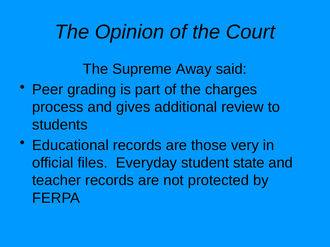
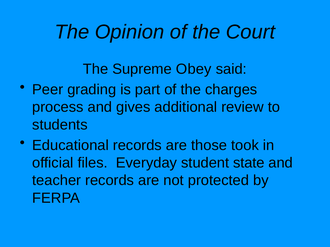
Away: Away -> Obey (194, 69)
very: very -> took (245, 146)
